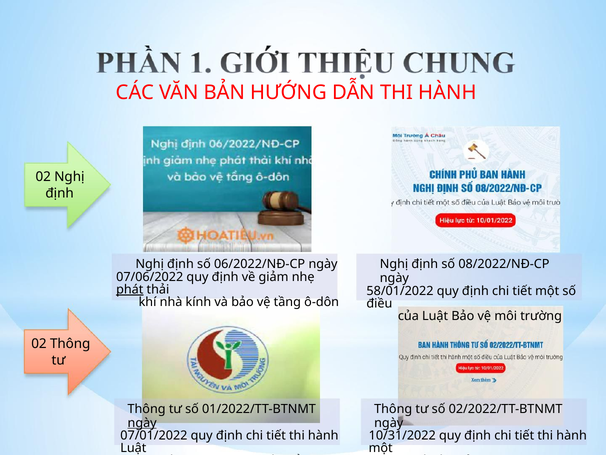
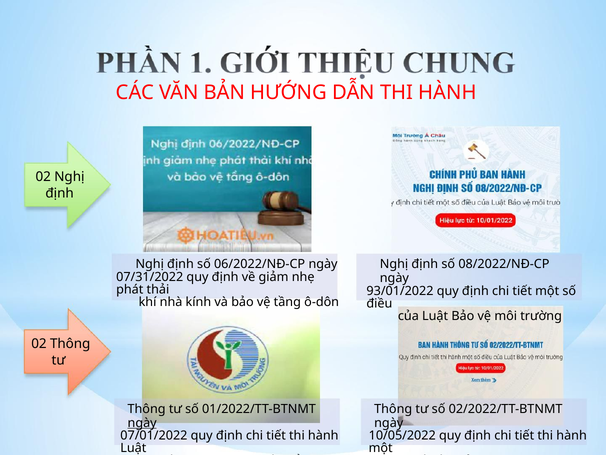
07/06/2022: 07/06/2022 -> 07/31/2022 (150, 277)
phát underline: present -> none (130, 289)
58/01/2022: 58/01/2022 -> 93/01/2022 (400, 291)
10/31/2022: 10/31/2022 -> 10/05/2022 (402, 435)
